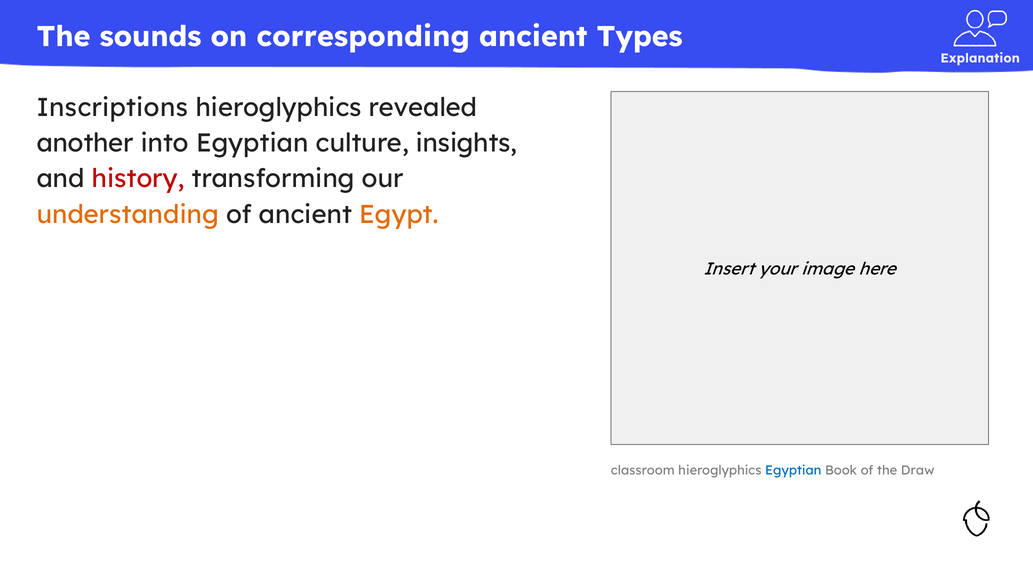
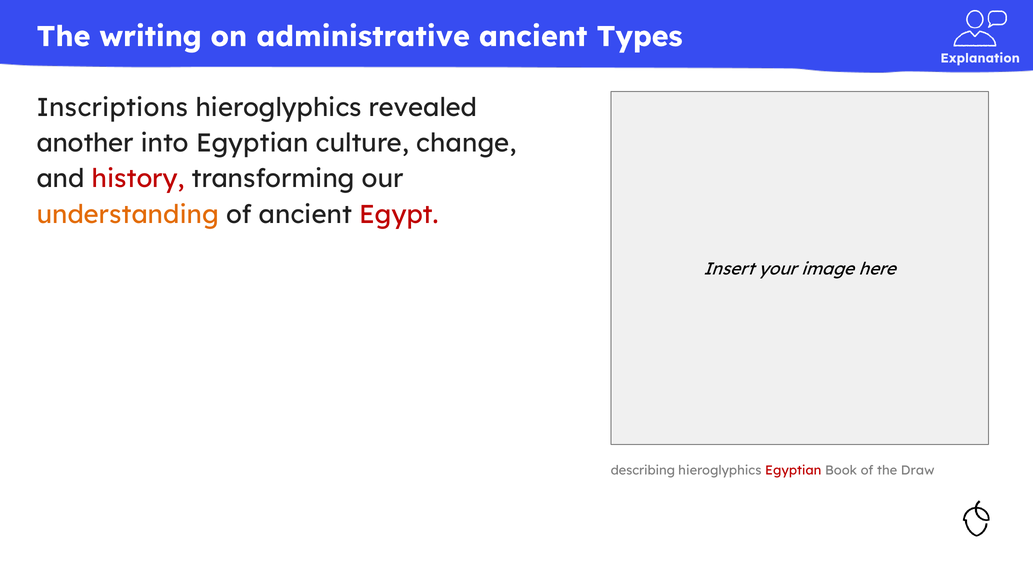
sounds: sounds -> writing (151, 37)
corresponding: corresponding -> administrative (363, 37)
insights: insights -> change (466, 143)
Egypt colour: orange -> red (399, 215)
classroom: classroom -> describing (643, 471)
Egyptian colour: blue -> red (793, 471)
